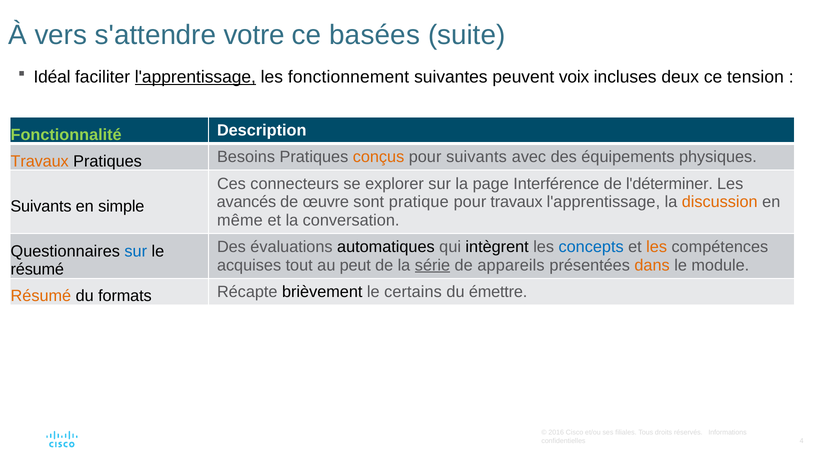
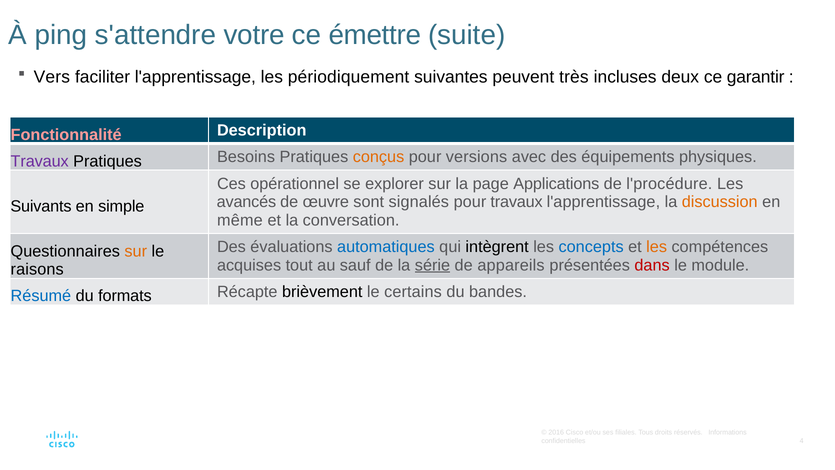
vers: vers -> ping (61, 35)
basées: basées -> émettre (375, 35)
Idéal: Idéal -> Vers (52, 77)
l'apprentissage underline: present -> none (195, 77)
fonctionnement: fonctionnement -> périodiquement (349, 77)
voix: voix -> très (574, 77)
tension: tension -> garantir (756, 77)
Fonctionnalité colour: light green -> pink (66, 135)
Travaux colour: orange -> purple (40, 161)
pour suivants: suivants -> versions (477, 157)
connecteurs: connecteurs -> opérationnel (295, 184)
Interférence: Interférence -> Applications (556, 184)
l'déterminer: l'déterminer -> l'procédure (669, 184)
pratique: pratique -> signalés (419, 202)
automatiques colour: black -> blue (386, 247)
sur colour: blue -> orange (136, 251)
peut: peut -> sauf (355, 265)
dans colour: orange -> red (652, 265)
résumé: résumé -> raisons (37, 269)
Résumé colour: orange -> blue (41, 296)
émettre: émettre -> bandes (498, 292)
